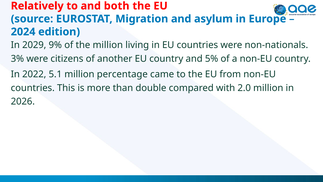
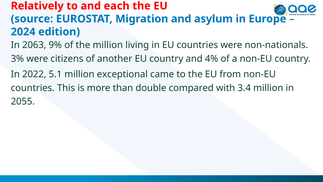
both: both -> each (117, 6)
2029: 2029 -> 2063 (34, 45)
5%: 5% -> 4% (212, 59)
percentage: percentage -> exceptional (122, 74)
2.0: 2.0 -> 3.4 (244, 88)
2026: 2026 -> 2055 (23, 101)
